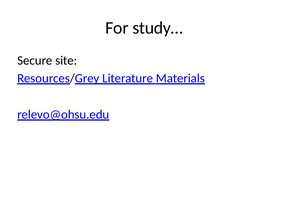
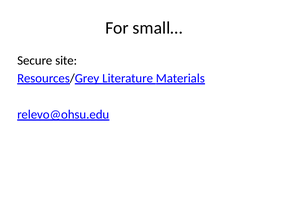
study…: study… -> small… (158, 28)
